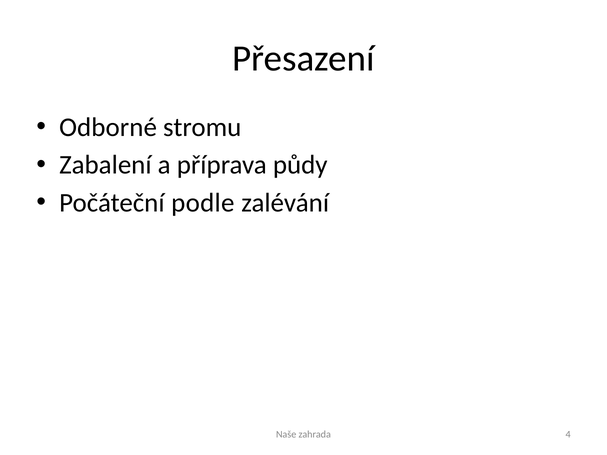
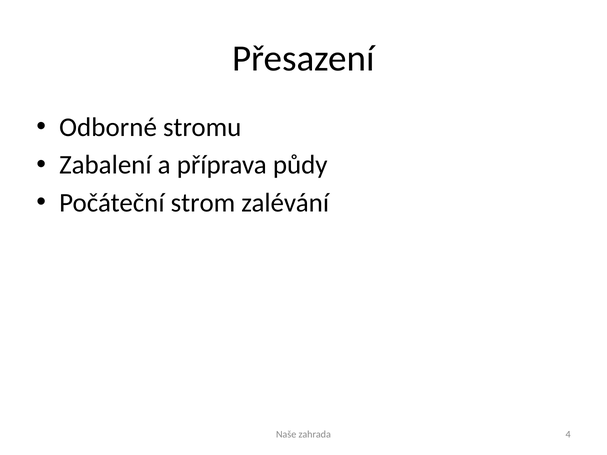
podle: podle -> strom (203, 203)
